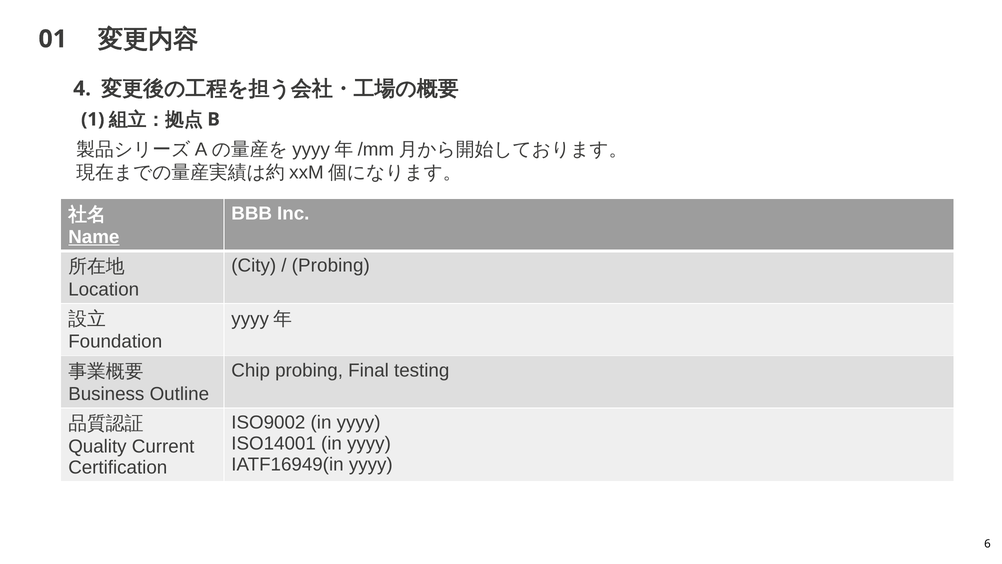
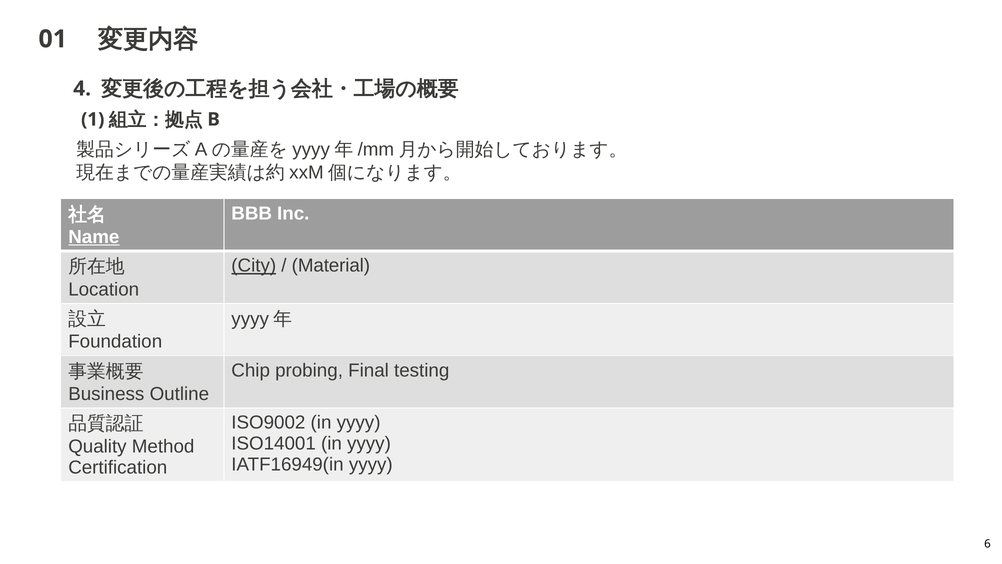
City underline: none -> present (254, 266)
Probing: Probing -> Material (331, 266)
Current: Current -> Method (163, 446)
